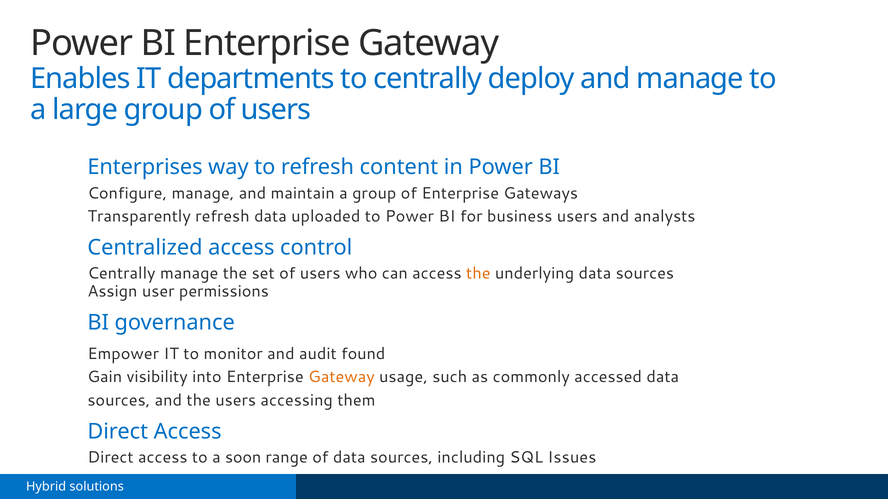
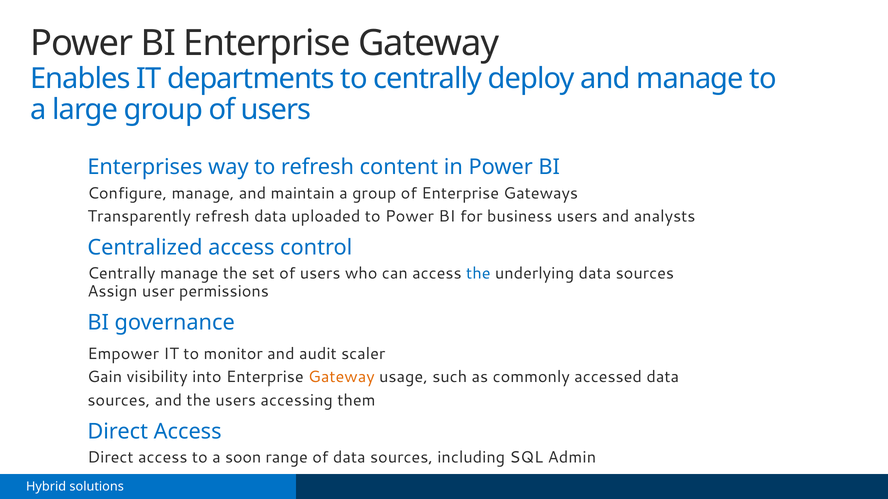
the colour: orange -> blue (478, 274)
found: found -> scaler (363, 354)
Issues: Issues -> Admin (572, 458)
